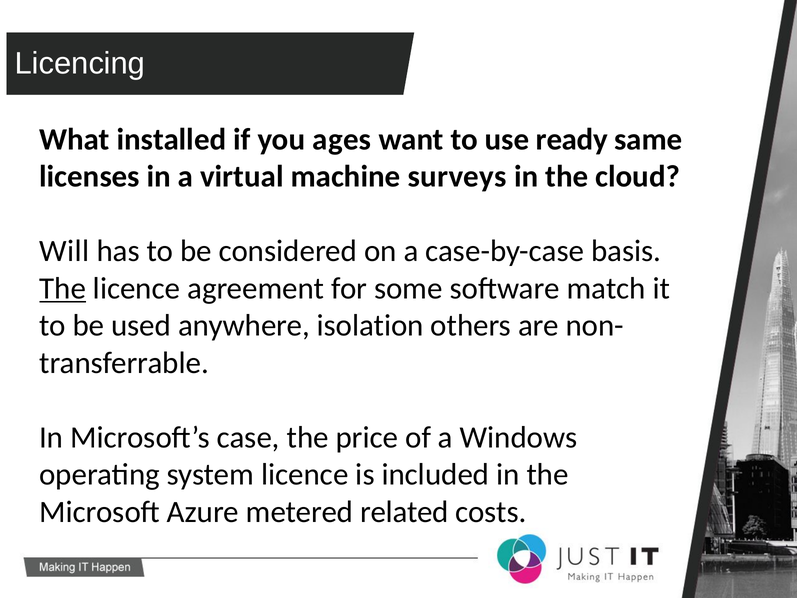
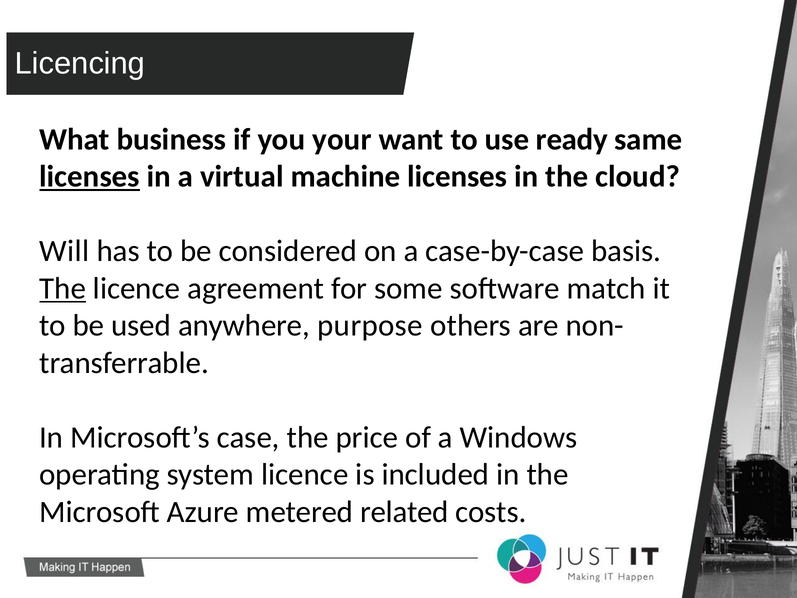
installed: installed -> business (171, 139)
ages: ages -> your (342, 139)
licenses underline: none -> present (90, 177)
machine surveys: surveys -> licenses (457, 177)
isolation: isolation -> purpose (370, 326)
